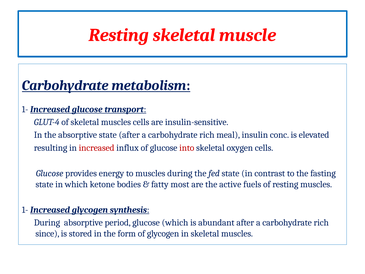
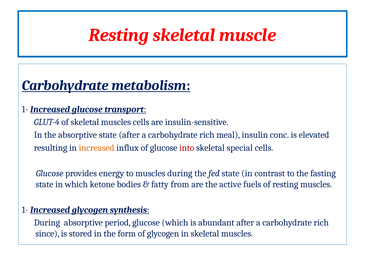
increased colour: red -> orange (97, 148)
oxygen: oxygen -> special (240, 148)
most: most -> from (180, 184)
